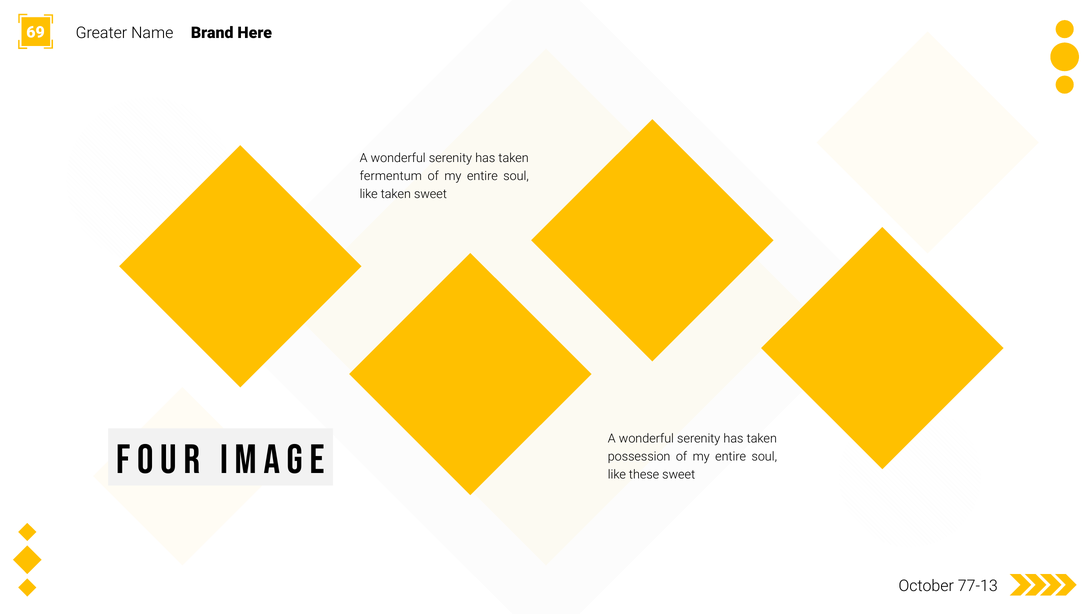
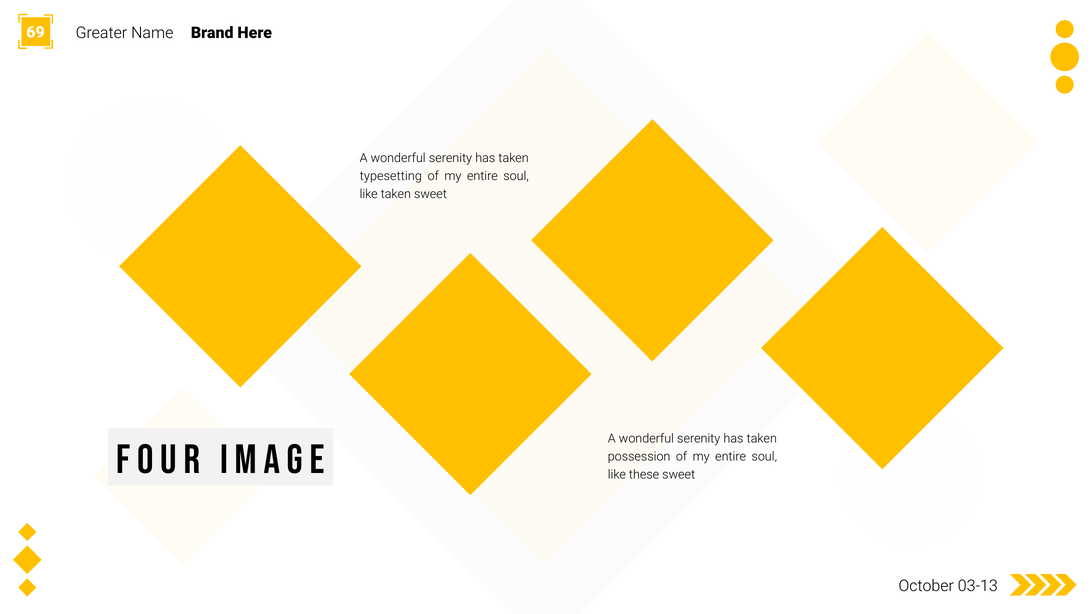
fermentum: fermentum -> typesetting (391, 176)
77-13: 77-13 -> 03-13 (978, 586)
